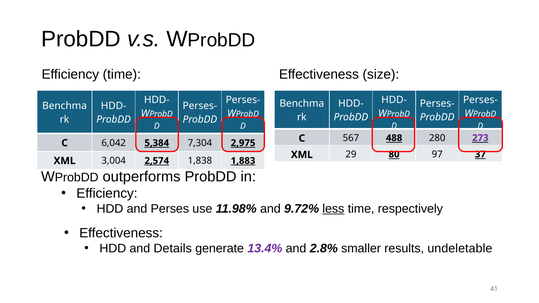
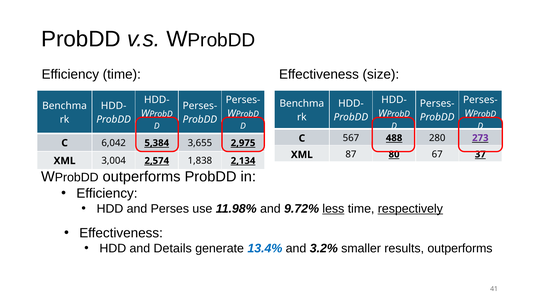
7,304: 7,304 -> 3,655 (200, 143)
29: 29 -> 87 (351, 154)
97: 97 -> 67 (437, 154)
1,883: 1,883 -> 2,134 (243, 161)
respectively underline: none -> present (410, 209)
13.4% colour: purple -> blue (265, 249)
2.8%: 2.8% -> 3.2% (324, 249)
results undeletable: undeletable -> outperforms (460, 249)
